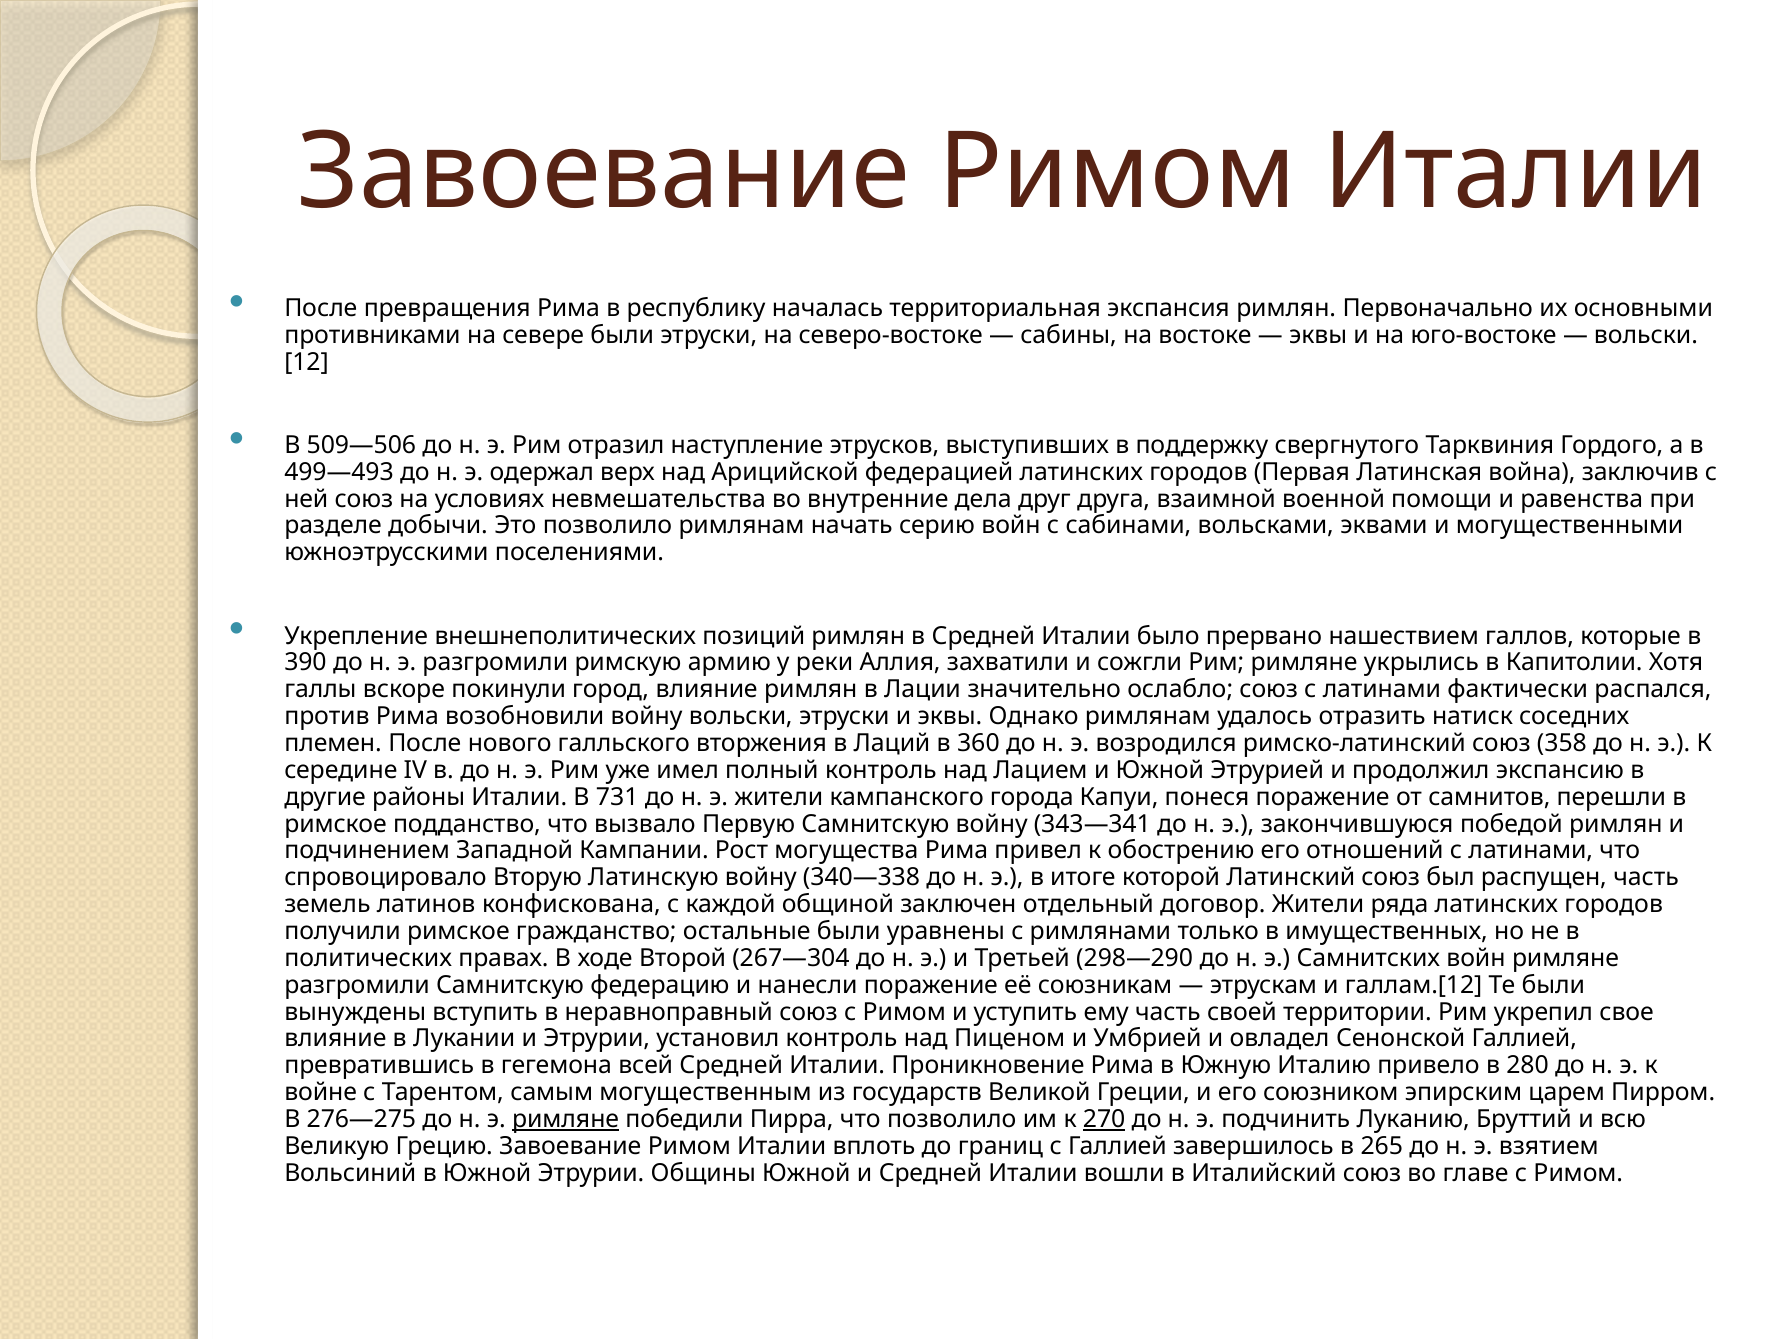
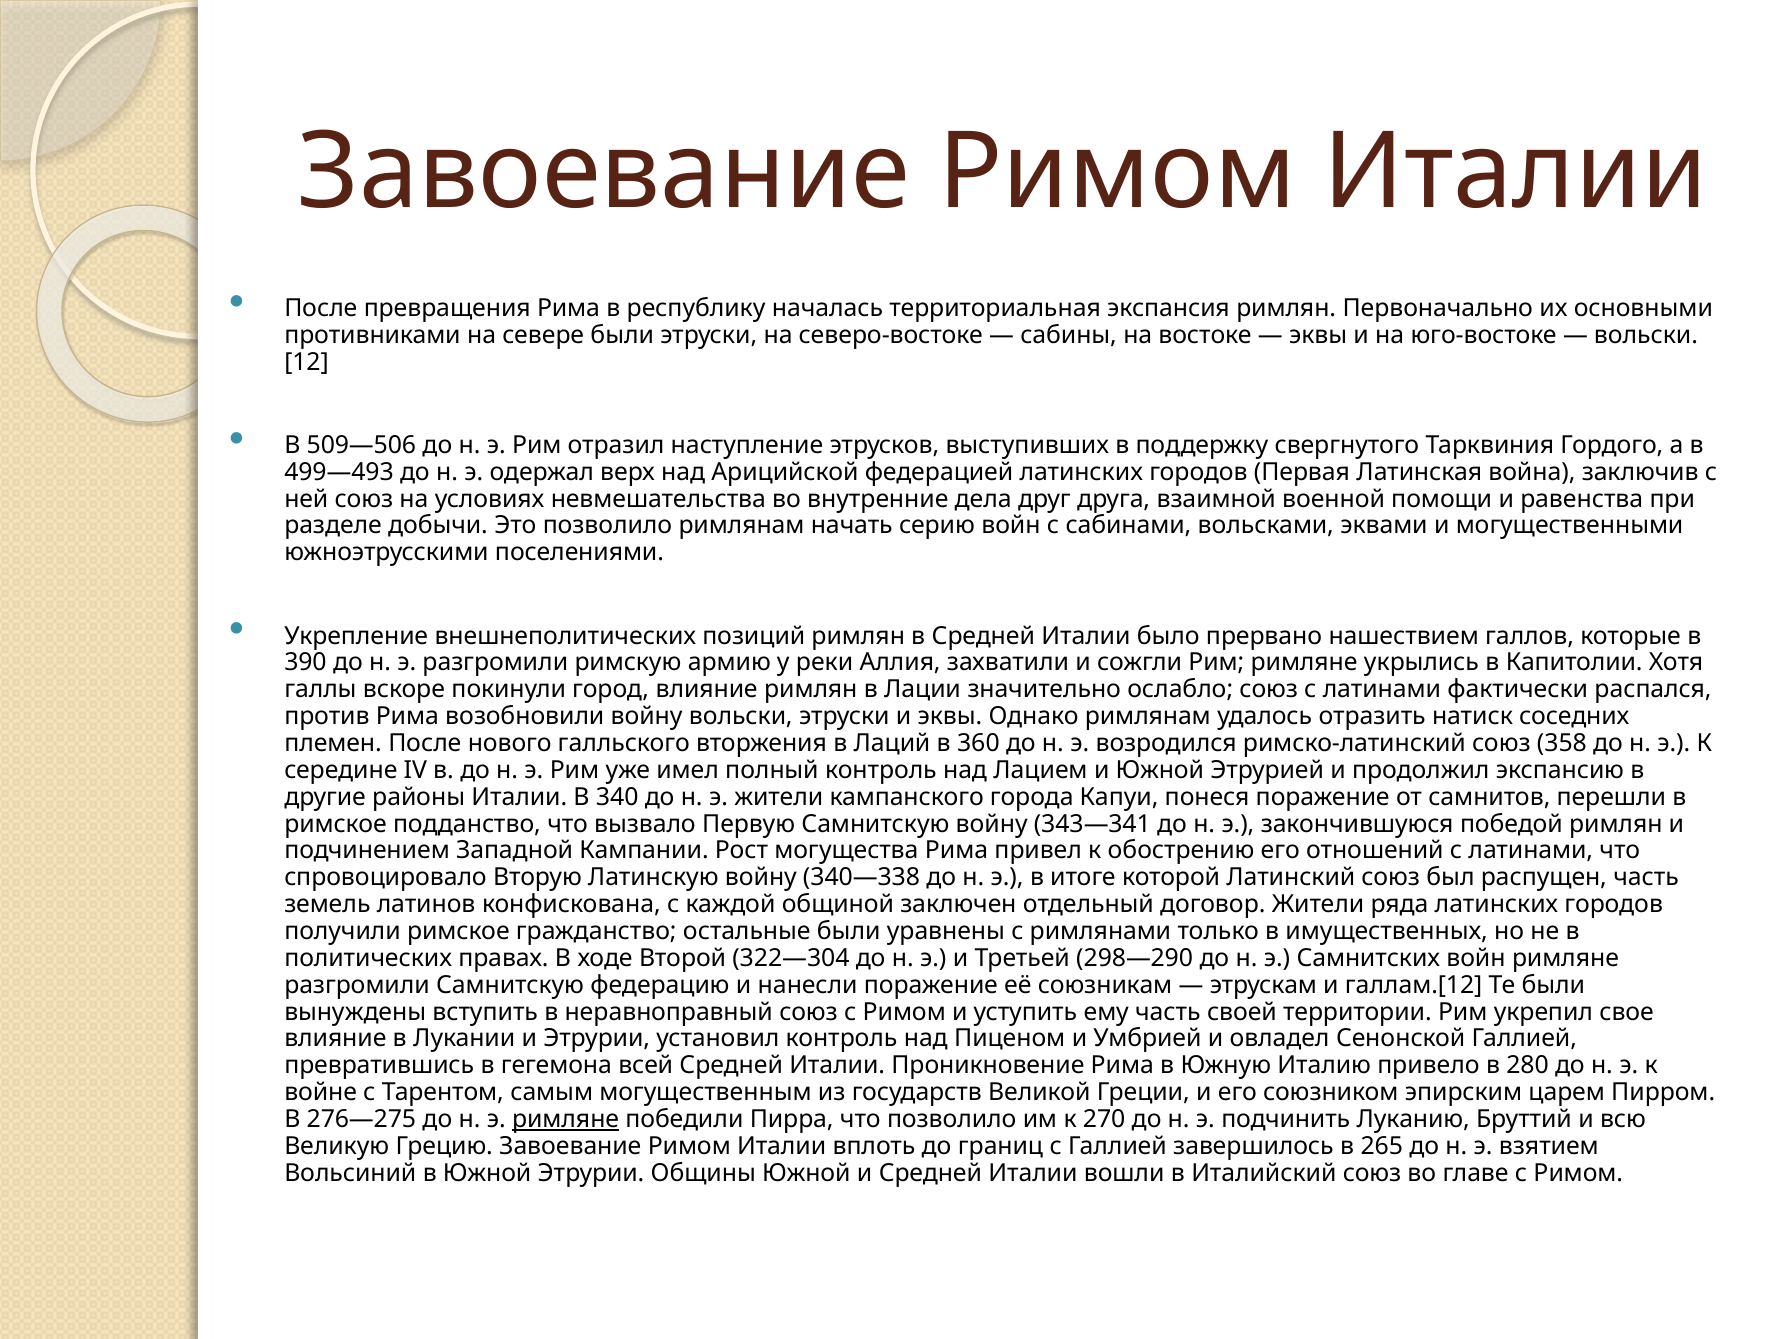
731: 731 -> 340 (617, 797)
267—304: 267—304 -> 322—304 (791, 958)
270 underline: present -> none (1104, 1120)
